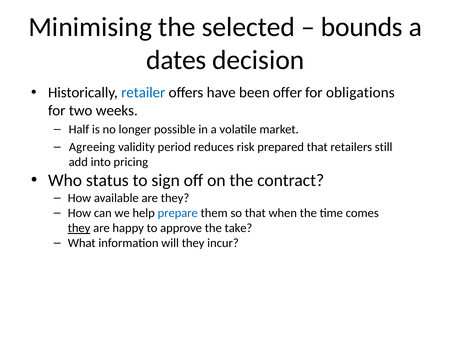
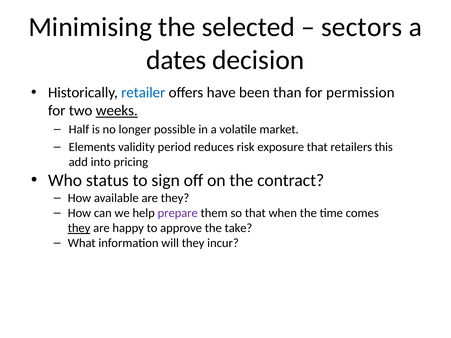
bounds: bounds -> sectors (362, 27)
offer: offer -> than (287, 93)
obligations: obligations -> permission (360, 93)
weeks underline: none -> present (117, 111)
Agreeing: Agreeing -> Elements (92, 147)
prepared: prepared -> exposure (281, 147)
still: still -> this (384, 147)
prepare colour: blue -> purple (178, 213)
